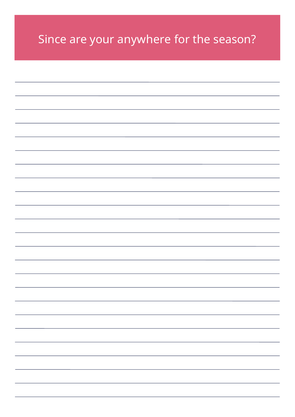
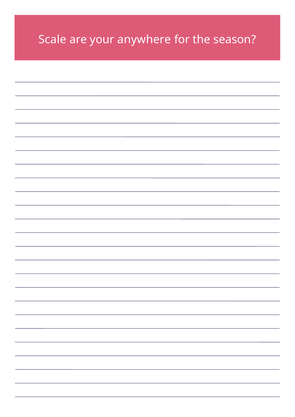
Since: Since -> Scale (52, 40)
